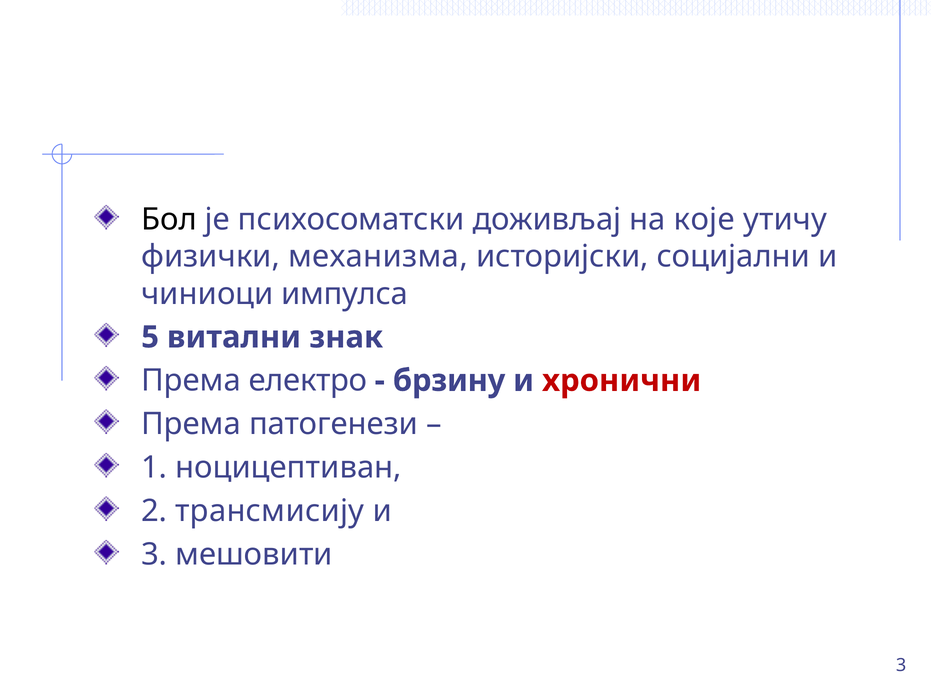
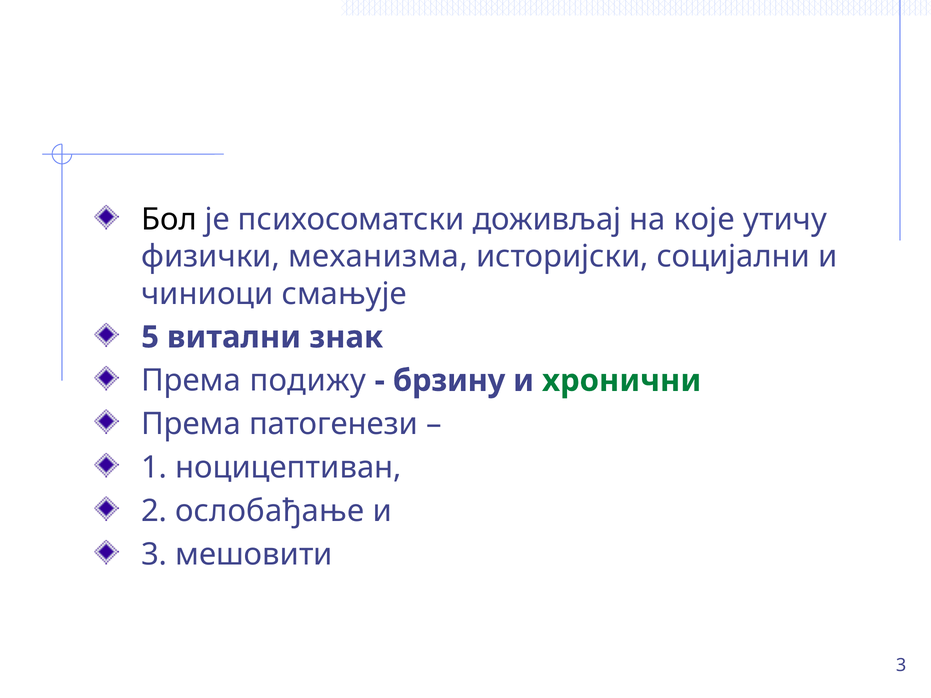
импулса: импулса -> смањује (344, 294)
електро: електро -> подижу (308, 381)
хронични colour: red -> green (622, 381)
трансмисију: трансмисију -> ослобађање (270, 511)
